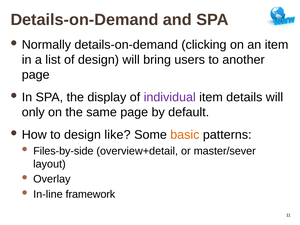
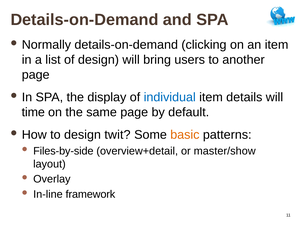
individual colour: purple -> blue (170, 97)
only: only -> time (33, 112)
like: like -> twit (117, 135)
master/sever: master/sever -> master/show (225, 151)
